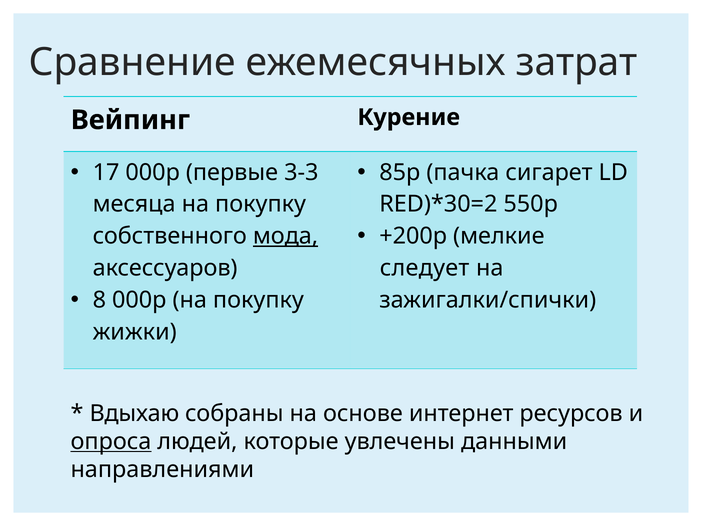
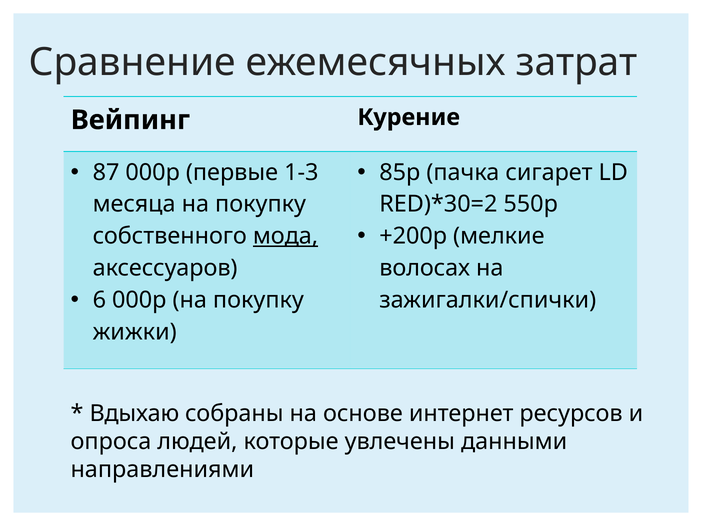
17: 17 -> 87 (106, 172)
3-3: 3-3 -> 1-3 (301, 172)
следует: следует -> волосах (425, 268)
8: 8 -> 6 (99, 300)
опроса underline: present -> none (111, 442)
